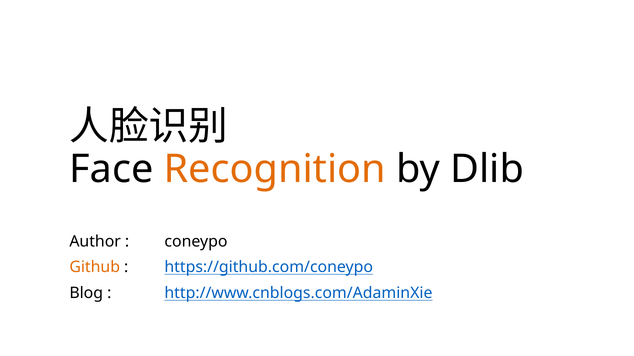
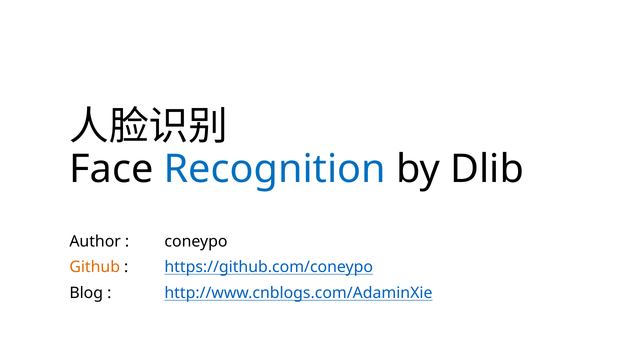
Recognition colour: orange -> blue (275, 169)
